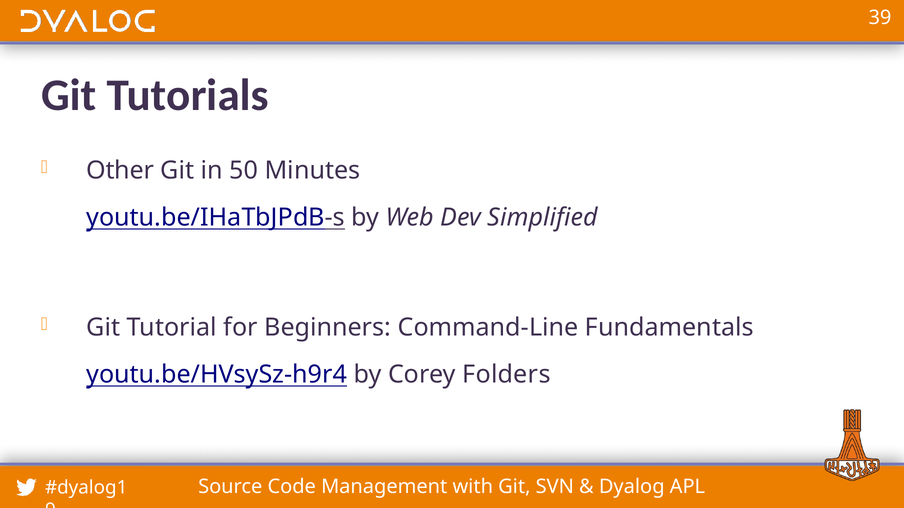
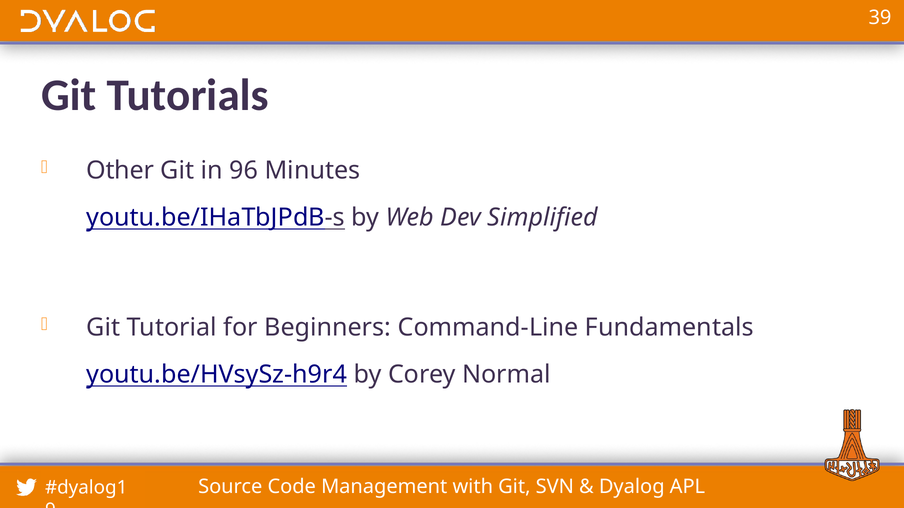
50: 50 -> 96 (244, 171)
Folders: Folders -> Normal (507, 375)
